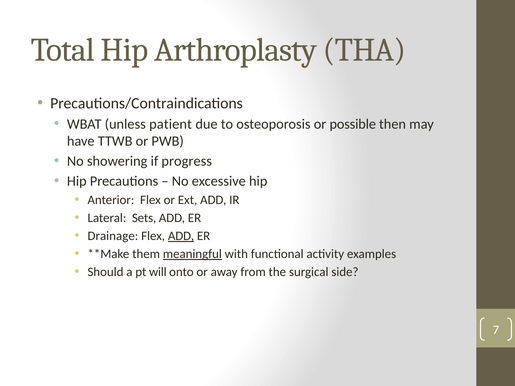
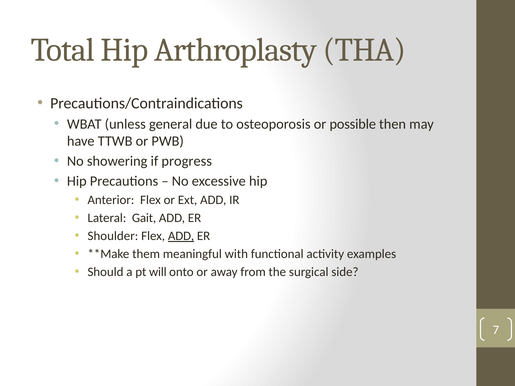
patient: patient -> general (171, 124)
Sets: Sets -> Gait (144, 218)
Drainage: Drainage -> Shoulder (113, 236)
meaningful underline: present -> none (192, 254)
